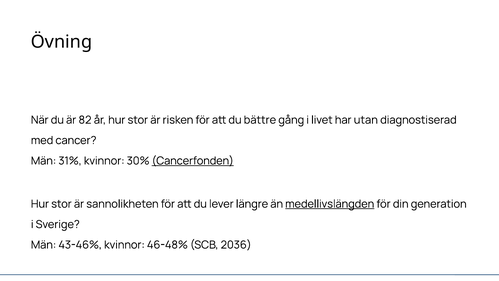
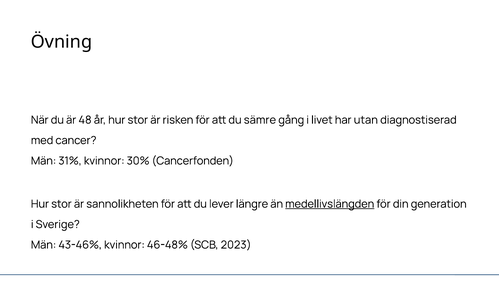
82: 82 -> 48 (85, 120)
bättre: bättre -> sämre (260, 120)
Cancerfonden underline: present -> none (193, 161)
2036: 2036 -> 2023 (236, 245)
